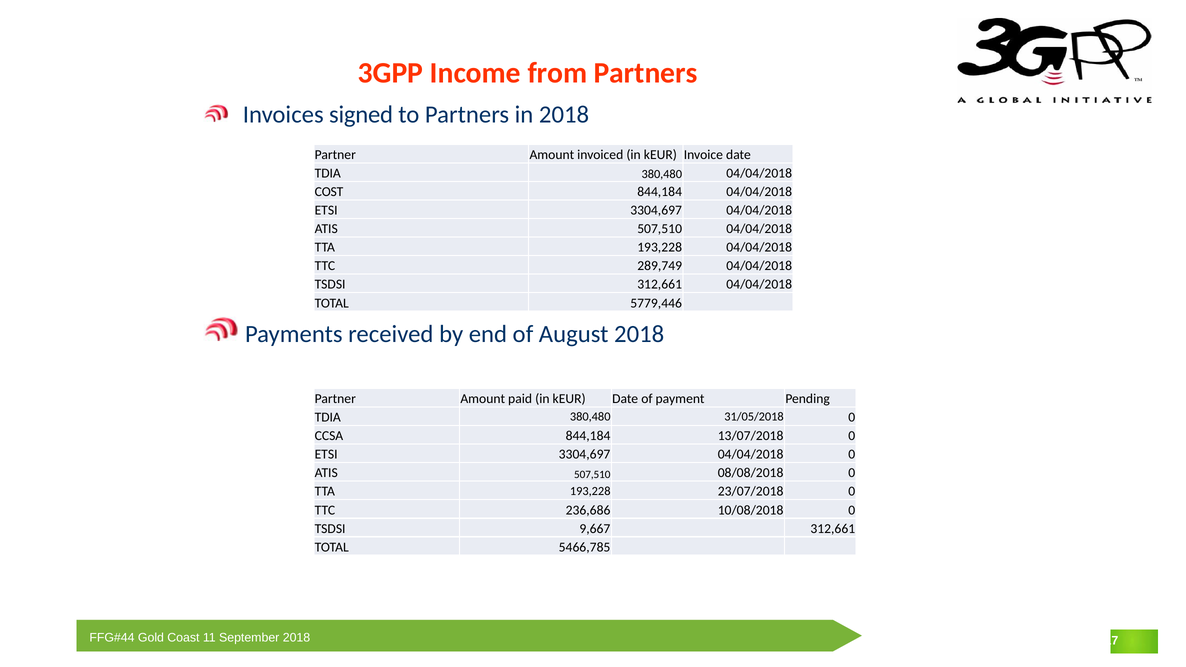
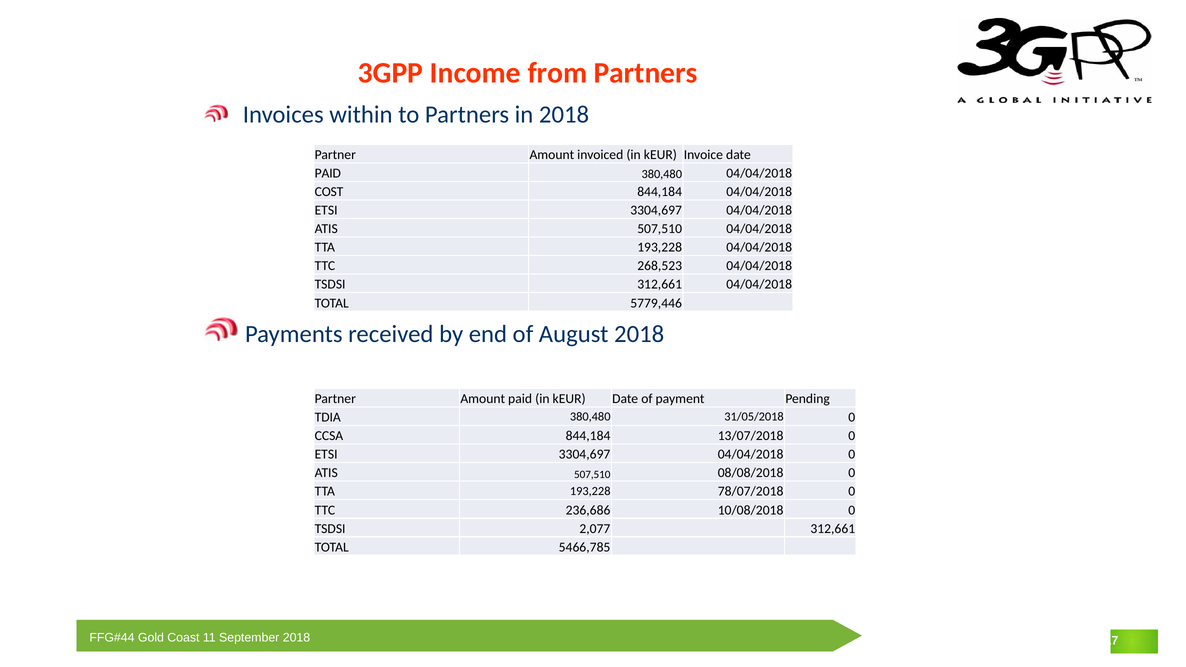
signed: signed -> within (361, 115)
TDIA: TDIA -> PAID (328, 173)
289,749: 289,749 -> 268,523 (660, 266)
23/07/2018: 23/07/2018 -> 78/07/2018 (751, 492)
9,667: 9,667 -> 2,077 (595, 529)
